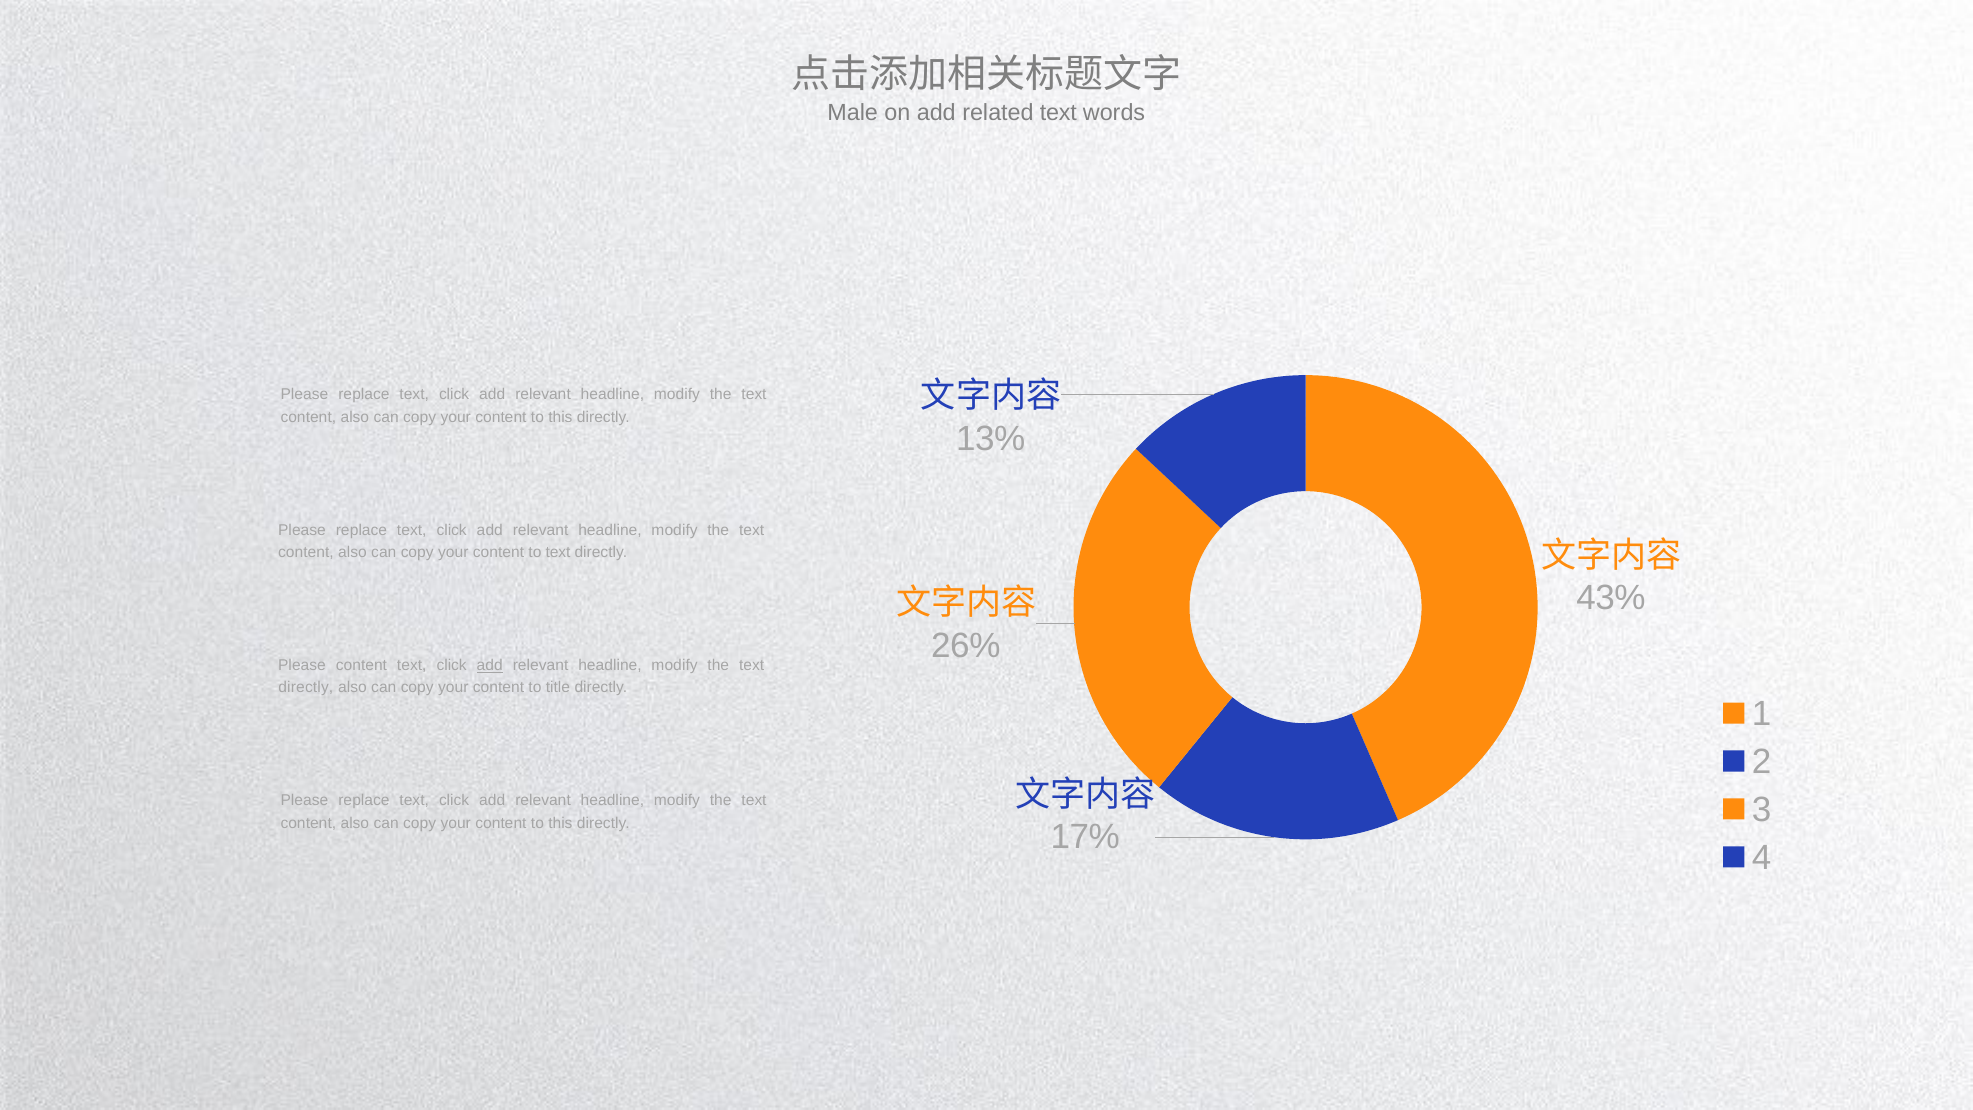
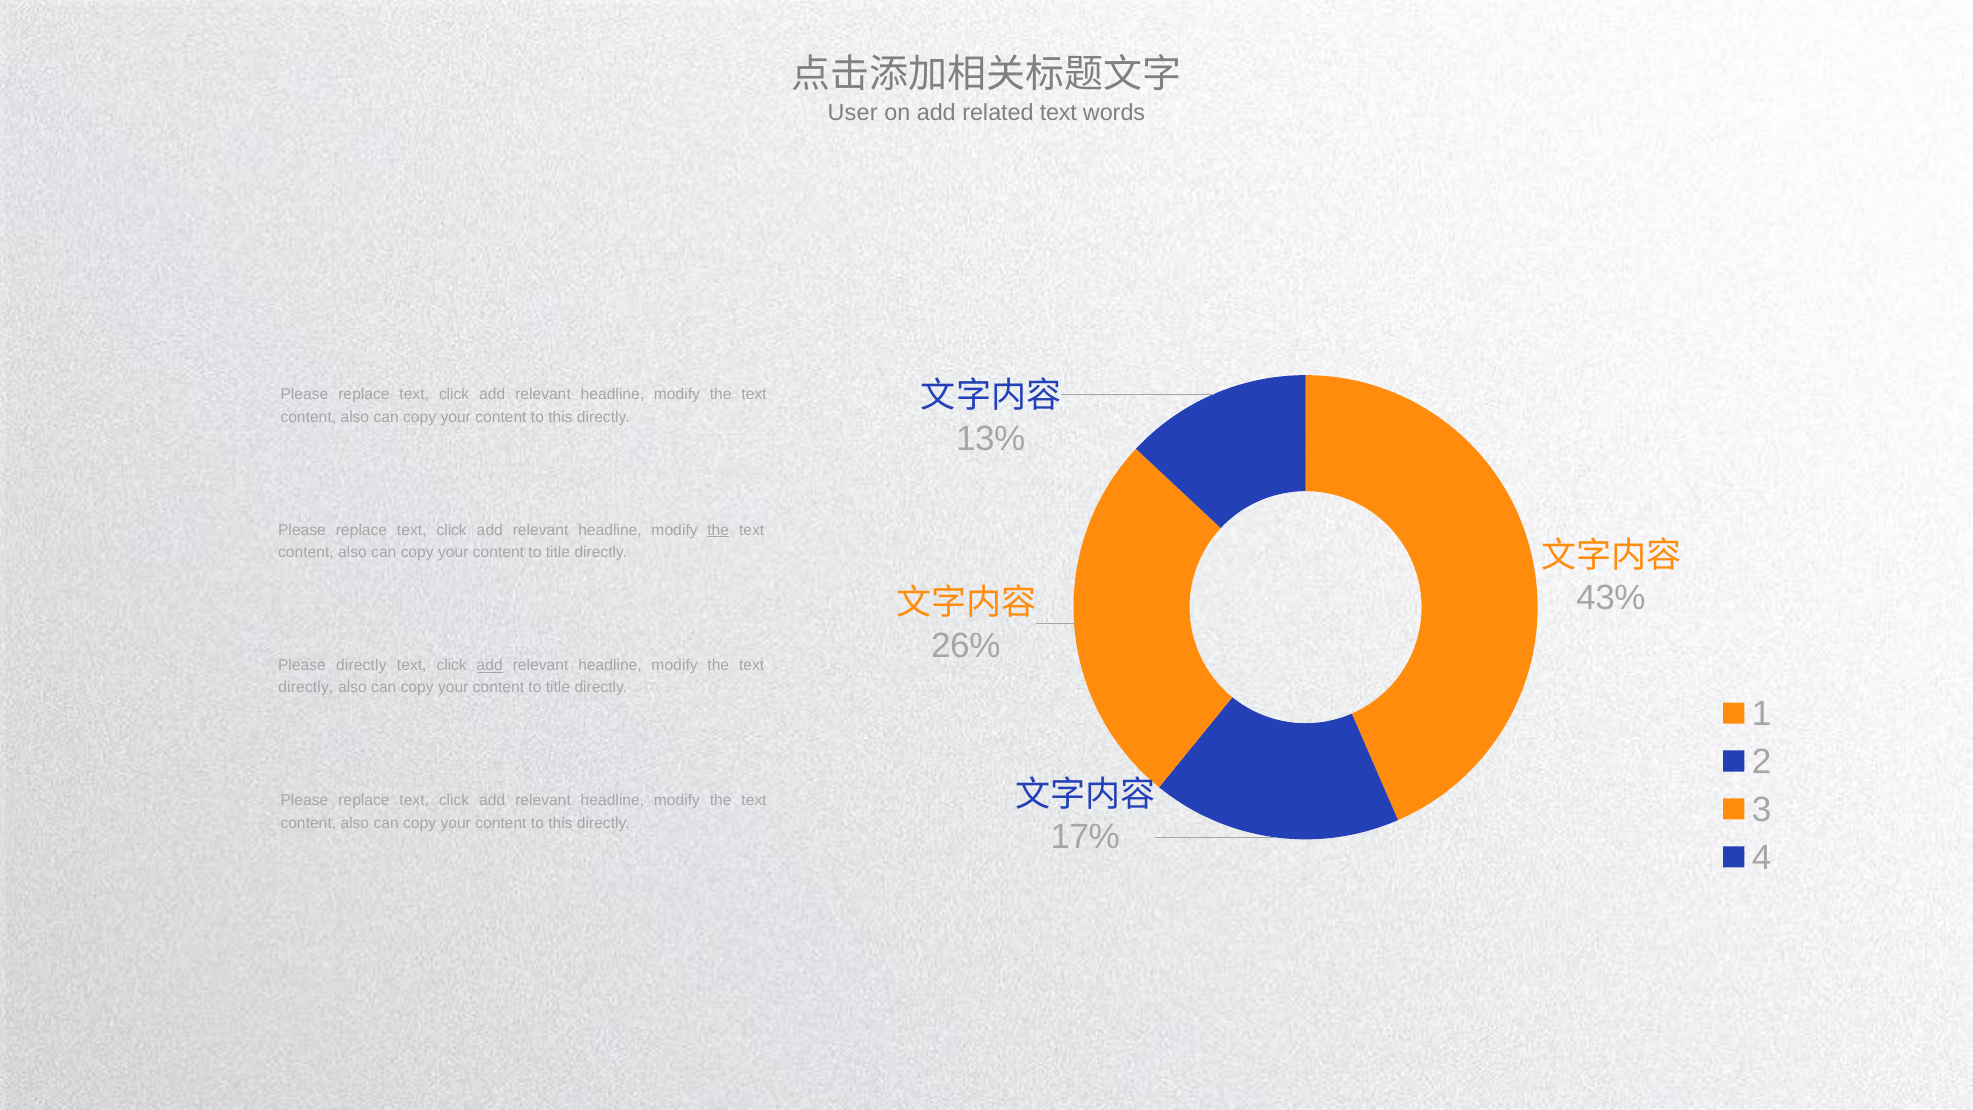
Male: Male -> User (853, 113)
the underline: none -> present (718, 530)
text: text -> title (558, 552)
Please content: content -> directly (361, 665)
